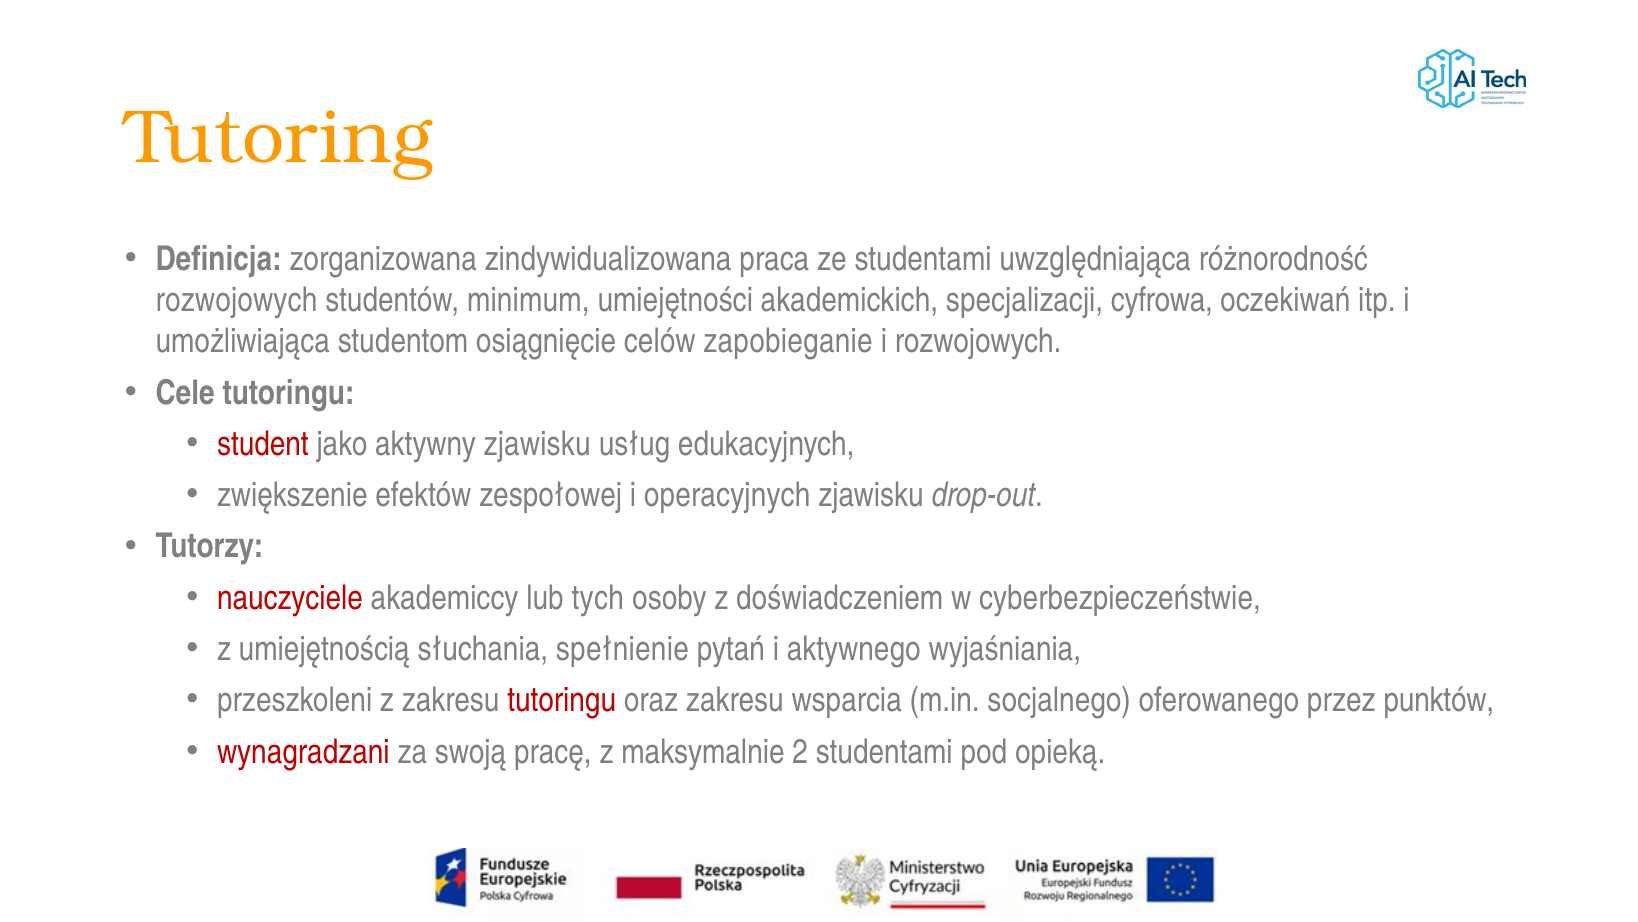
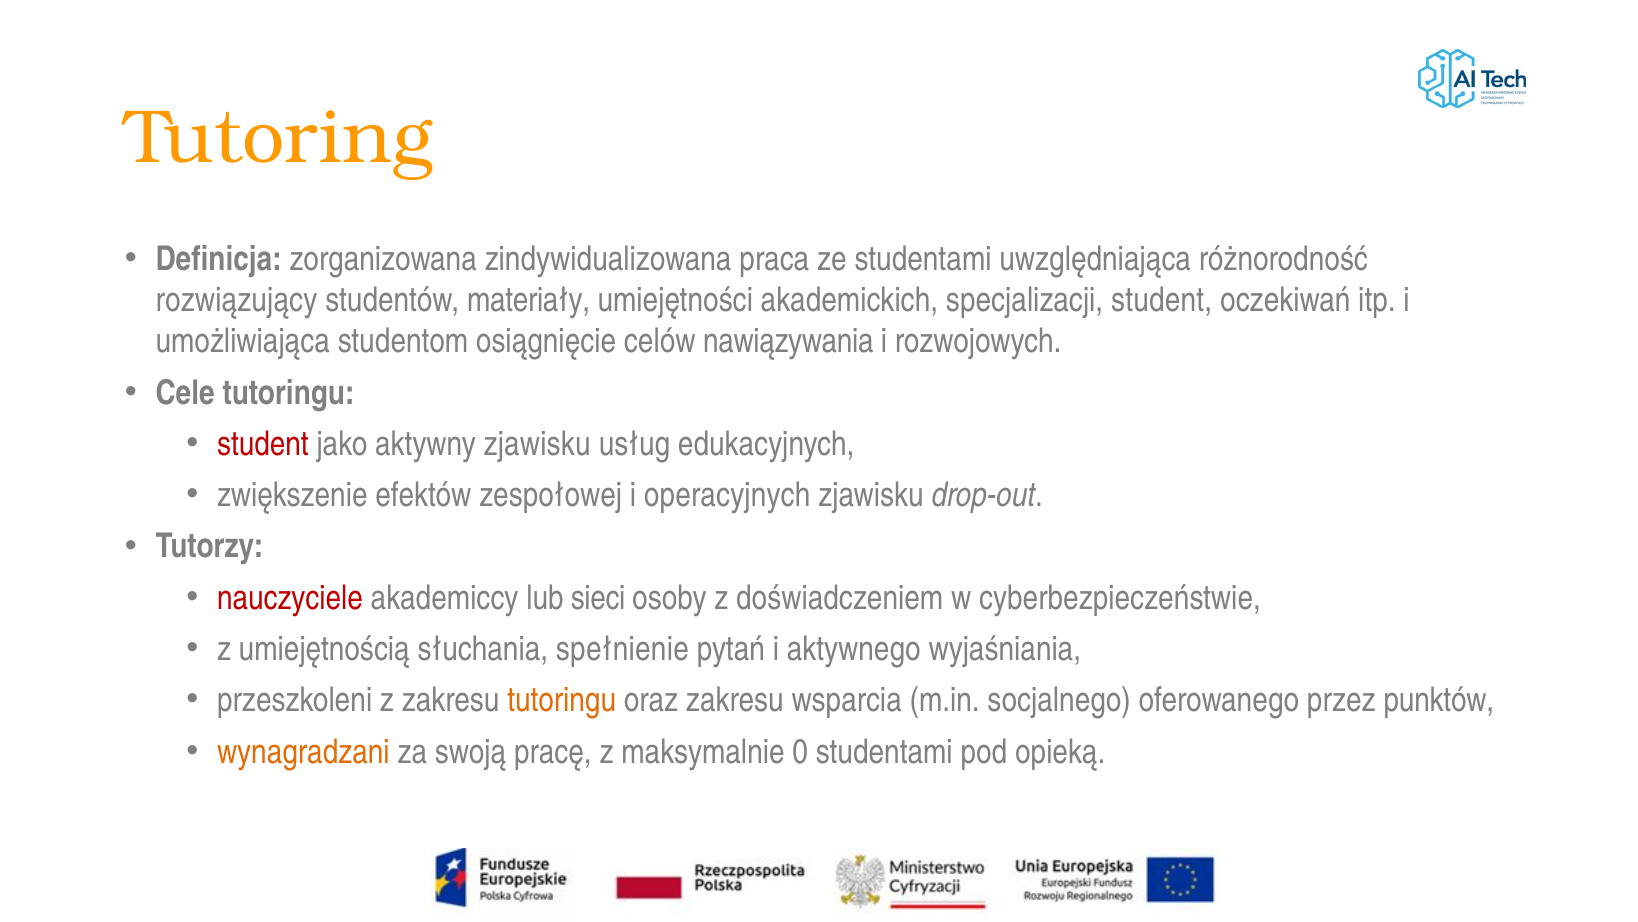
rozwojowych: rozwojowych -> rozwiązujący (236, 300)
minimum: minimum -> materiały (529, 300)
specjalizacji cyfrowa: cyfrowa -> student (1162, 300)
zapobieganie: zapobieganie -> nawiązywania (788, 341)
tych: tych -> sieci (598, 598)
tutoringu colour: red -> orange (562, 700)
wynagradzani colour: red -> orange (303, 751)
2: 2 -> 0 (800, 751)
